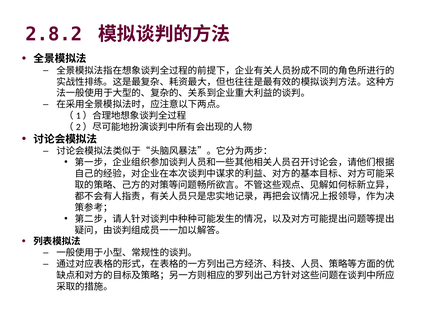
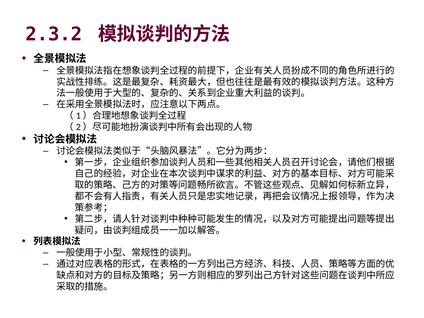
2.8.2: 2.8.2 -> 2.3.2 (54, 34)
